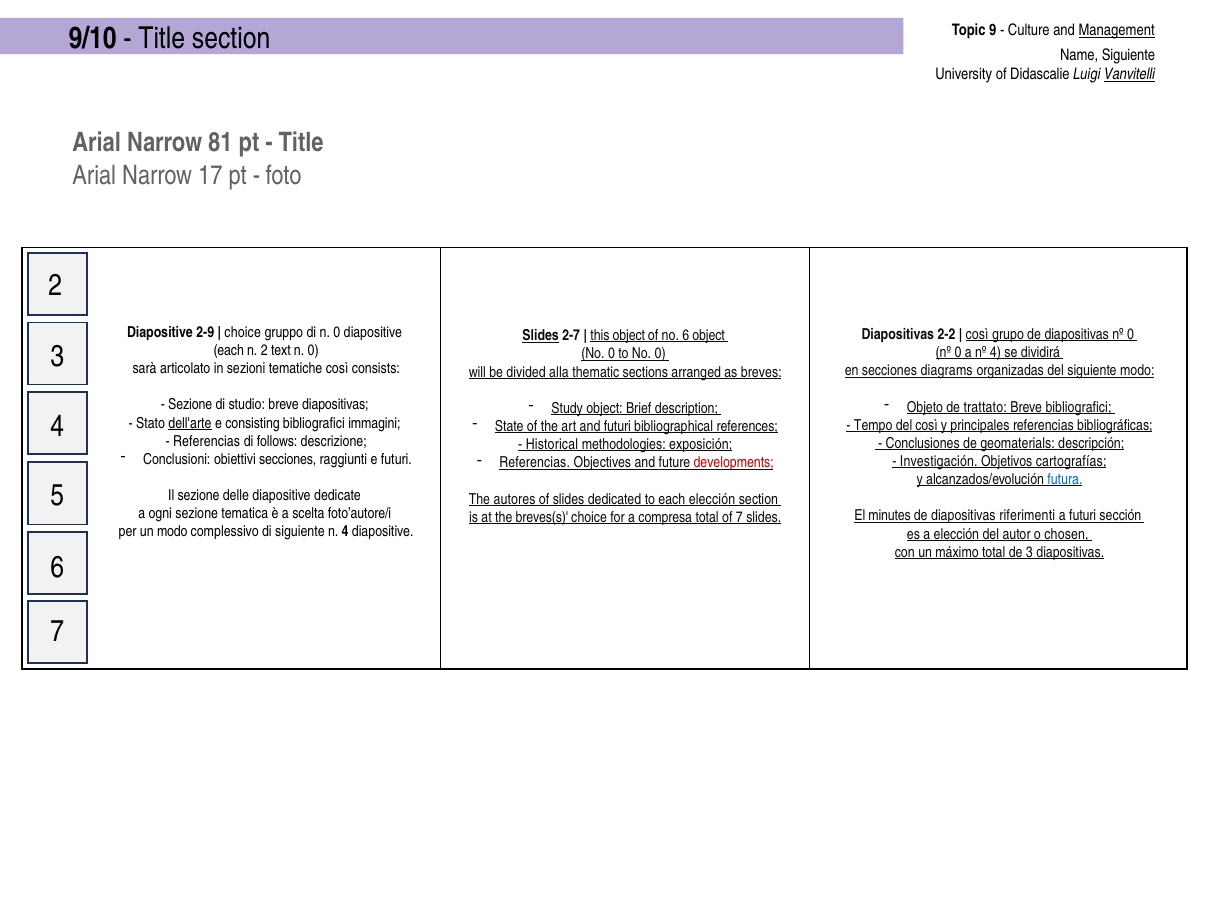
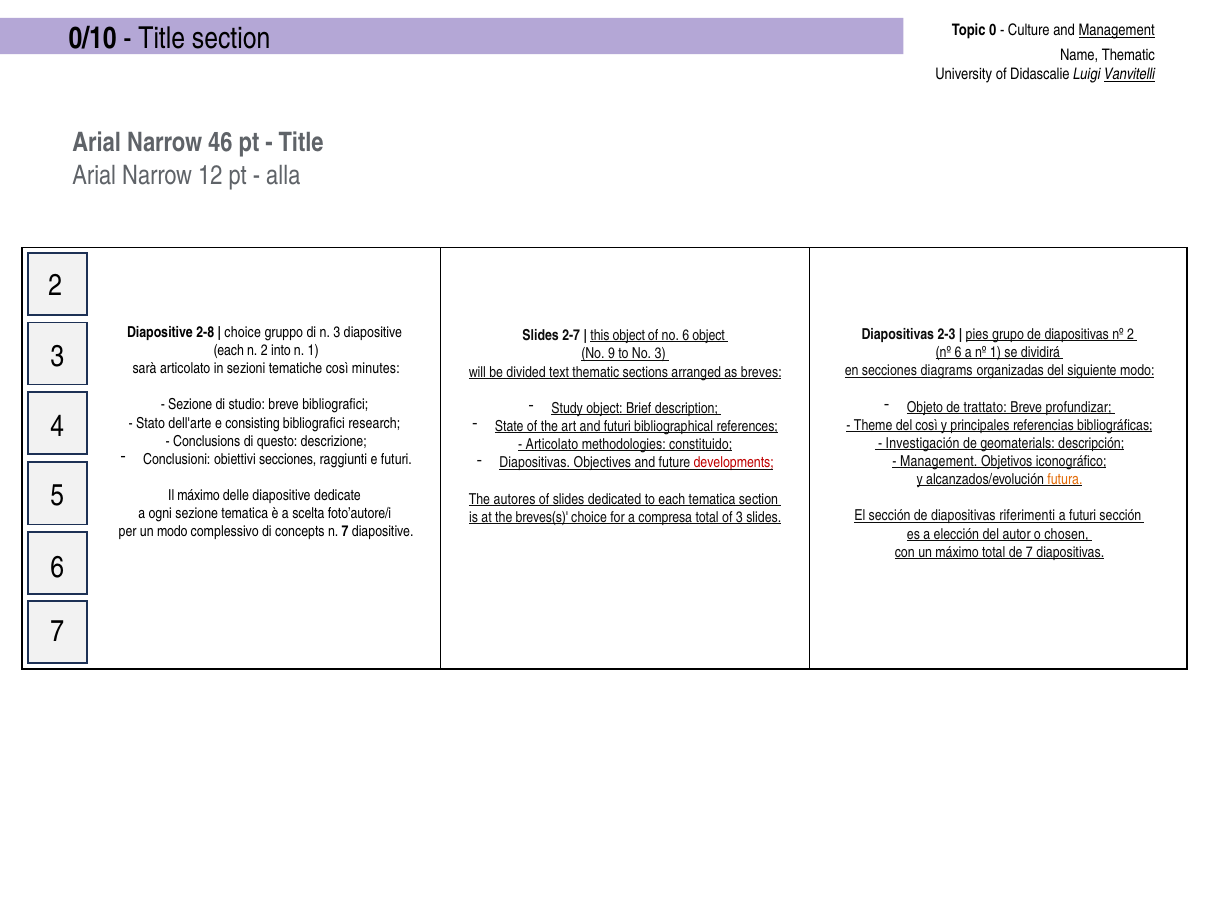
9: 9 -> 0 (993, 30)
9/10: 9/10 -> 0/10 (93, 38)
Name Siguiente: Siguiente -> Thematic (1128, 56)
81: 81 -> 46 (220, 143)
17: 17 -> 12 (210, 175)
foto: foto -> alla (283, 175)
2-9: 2-9 -> 2-8 (205, 332)
di n 0: 0 -> 3 (337, 332)
2-2: 2-2 -> 2-3 (947, 334)
così: così -> pies (977, 334)
diapositivas nº 0: 0 -> 2 (1131, 334)
Slides underline: present -> none (541, 336)
text: text -> into (281, 350)
0: 0 -> 1 (313, 350)
0: 0 -> 6 (958, 352)
nº 4: 4 -> 1 (995, 352)
0: 0 -> 9 (611, 354)
to No 0: 0 -> 3 (660, 354)
consists: consists -> minutes (376, 368)
alla: alla -> text (559, 372)
breve diapositivas: diapositivas -> bibliografici (335, 405)
Breve bibliografici: bibliografici -> profundizar (1078, 407)
dell'arte underline: present -> none (190, 423)
immagini: immagini -> research (374, 423)
Tempo: Tempo -> Theme (873, 425)
Referencias: Referencias -> Conclusions (207, 441)
follows: follows -> questo (277, 441)
Conclusiones: Conclusiones -> Investigación (923, 443)
Historical: Historical -> Articolato (552, 444)
exposición: exposición -> constituido (701, 444)
Referencias: Referencias -> Diapositivas (535, 463)
Investigación: Investigación -> Management (939, 461)
cartografías: cartografías -> iconográfico (1071, 461)
futura colour: blue -> orange (1065, 479)
Il sezione: sezione -> máximo (199, 495)
each elección: elección -> tematica (712, 499)
El minutes: minutes -> sección (890, 516)
of 7: 7 -> 3 (739, 517)
di siguiente: siguiente -> concepts (300, 532)
n 4: 4 -> 7 (345, 532)
de 3: 3 -> 7 (1029, 552)
